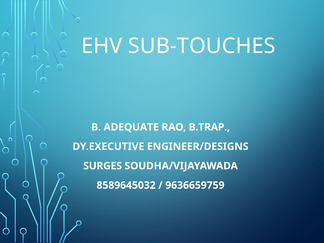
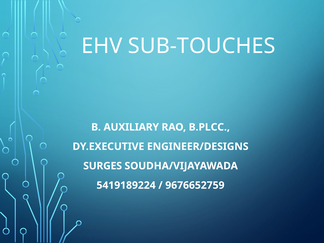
ADEQUATE: ADEQUATE -> AUXILIARY (131, 127)
B.TRAP: B.TRAP -> B.PLCC (209, 127)
8589645032: 8589645032 -> 5419189224 (126, 185)
9636659759: 9636659759 -> 9676652759 (195, 185)
